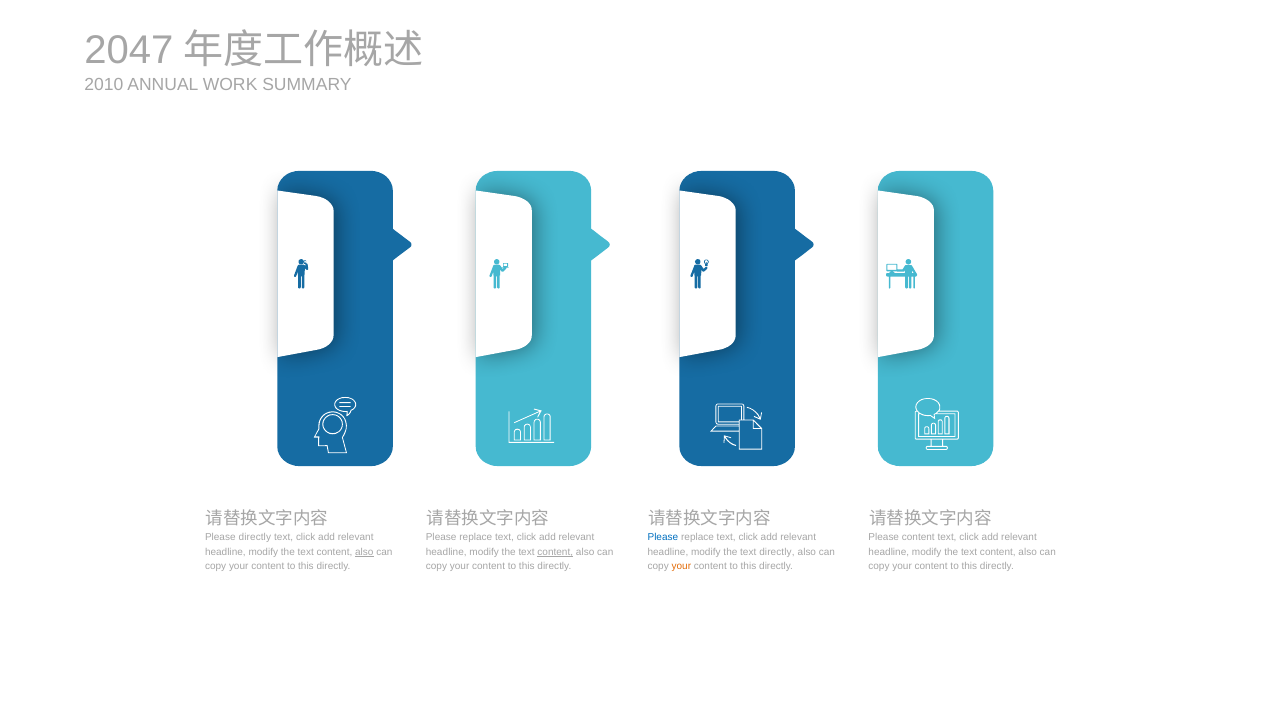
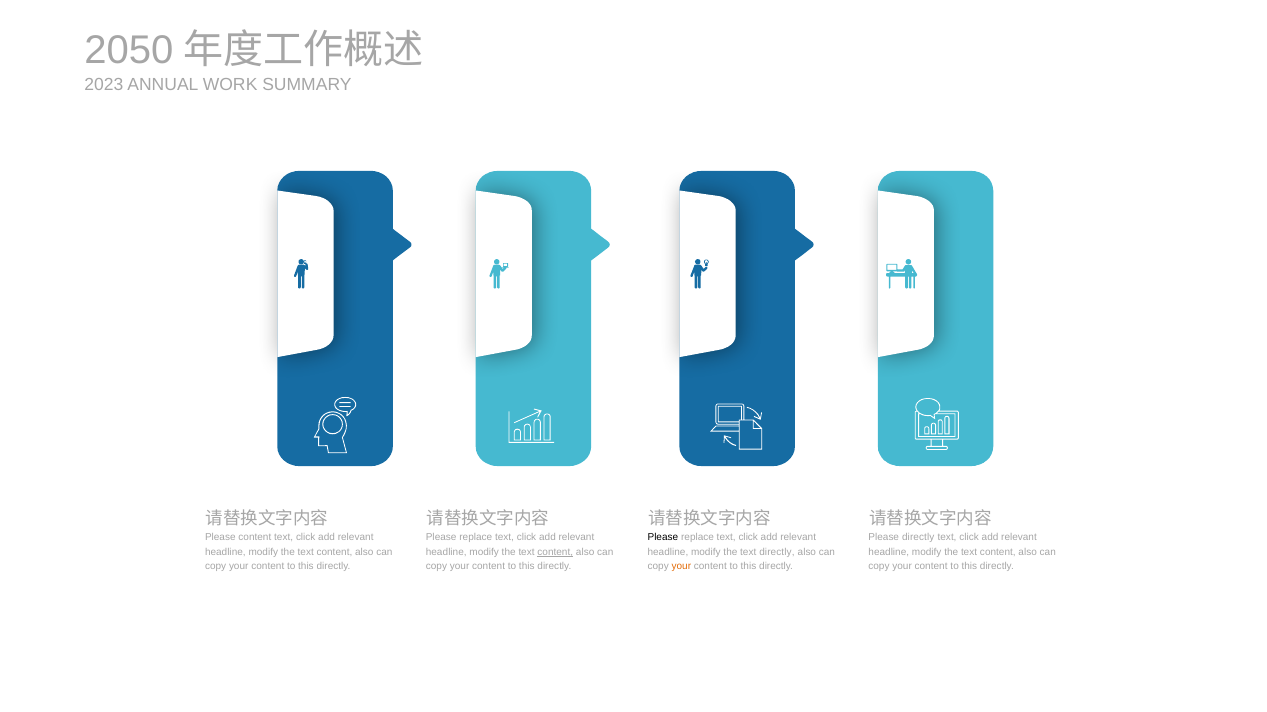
2047: 2047 -> 2050 (129, 50)
2010: 2010 -> 2023 (104, 85)
Please directly: directly -> content (255, 538)
Please colour: blue -> black (663, 538)
Please content: content -> directly (918, 538)
also underline: present -> none (364, 552)
